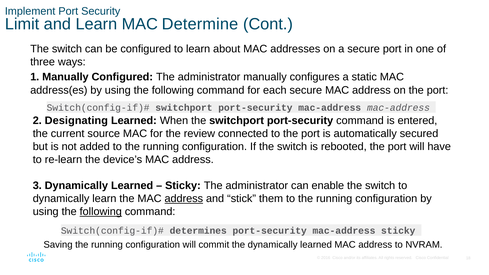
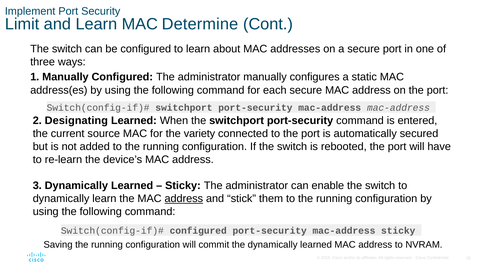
review: review -> variety (199, 134)
following underline: present -> none (101, 212)
determines: determines -> configured (198, 231)
